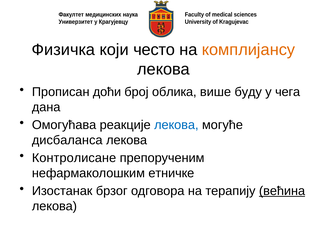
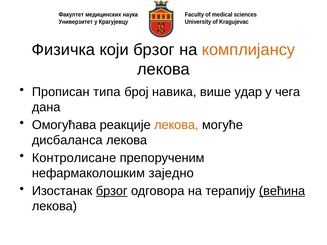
који често: често -> брзог (154, 50)
доћи: доћи -> типа (107, 92)
облика: облика -> навика (174, 92)
буду: буду -> удар (248, 92)
лекова colour: blue -> orange (176, 125)
етничке: етничке -> заједно (171, 173)
брзог underline: none -> present (112, 191)
